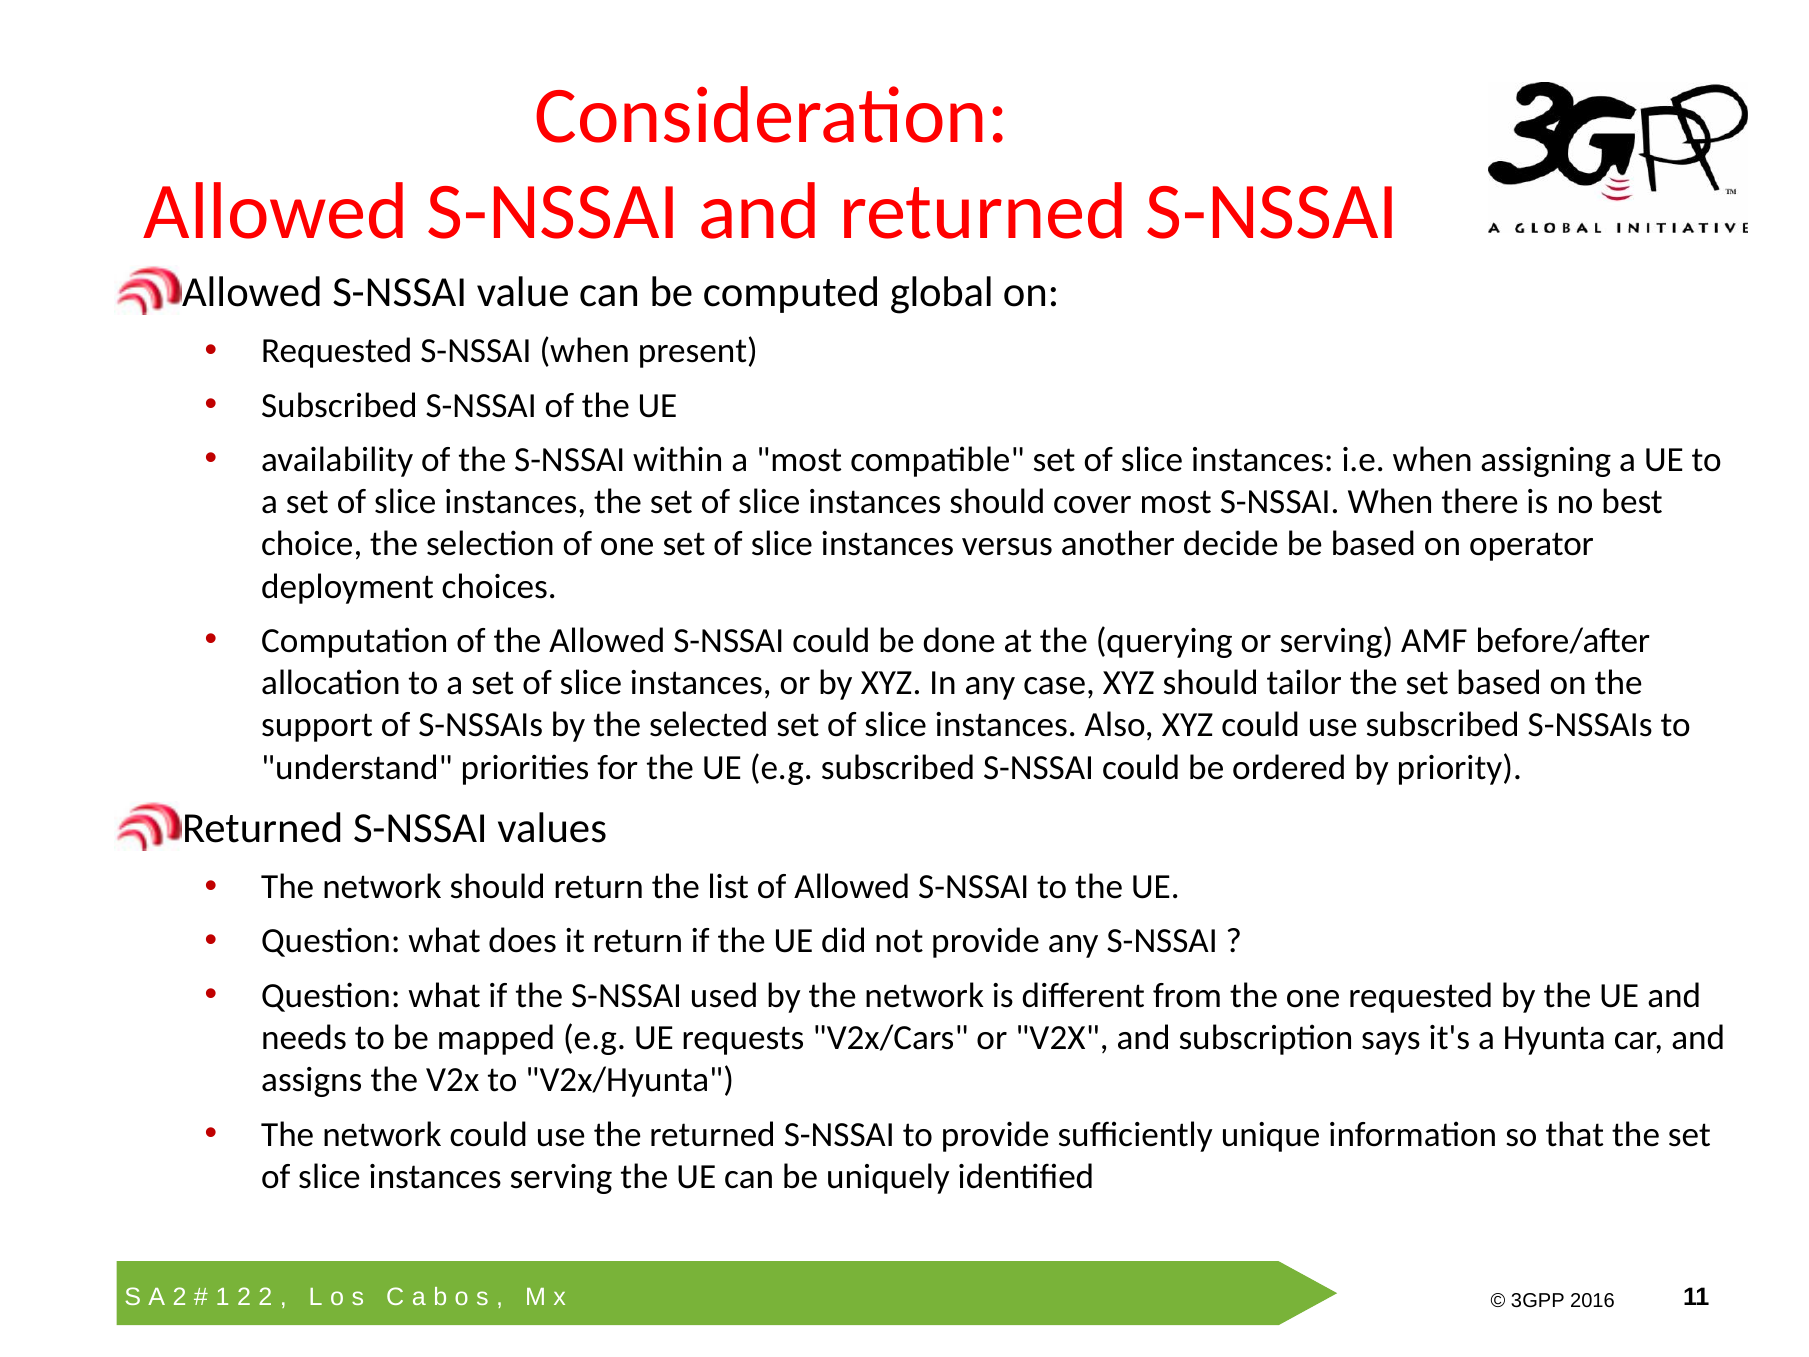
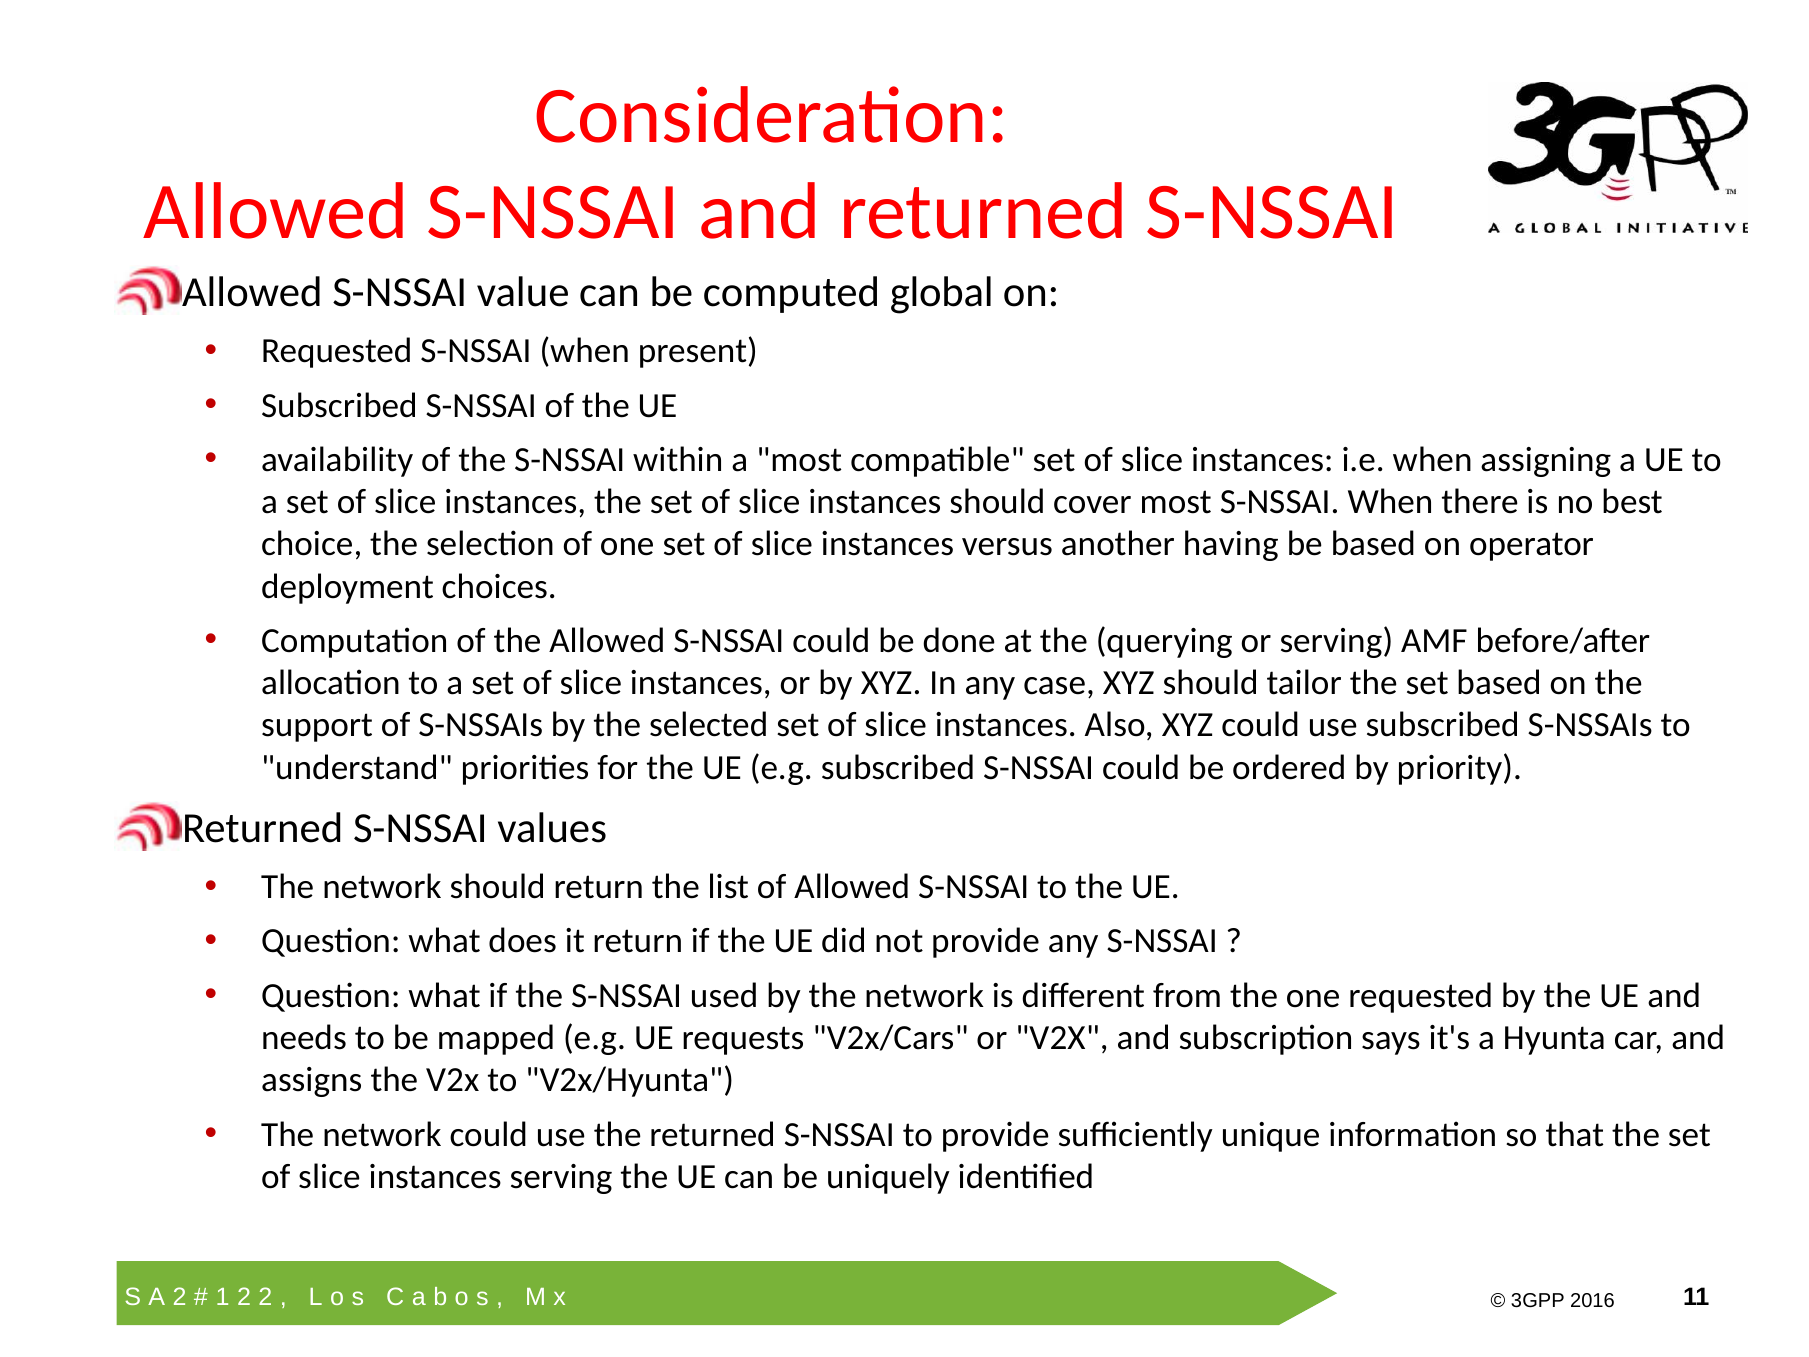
decide: decide -> having (1231, 544)
